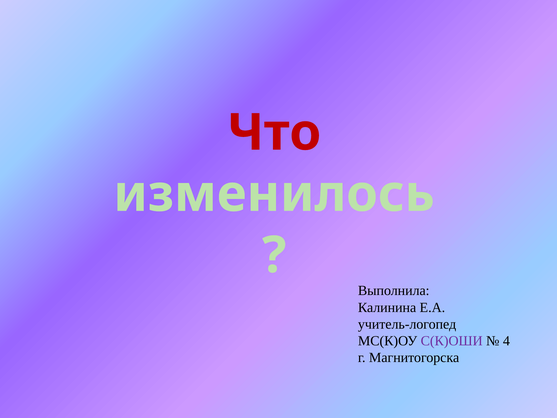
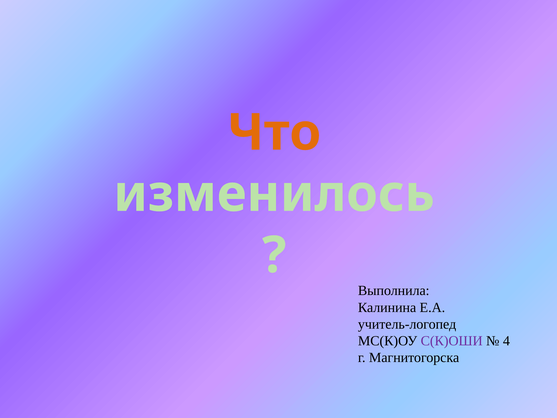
Что colour: red -> orange (274, 133)
